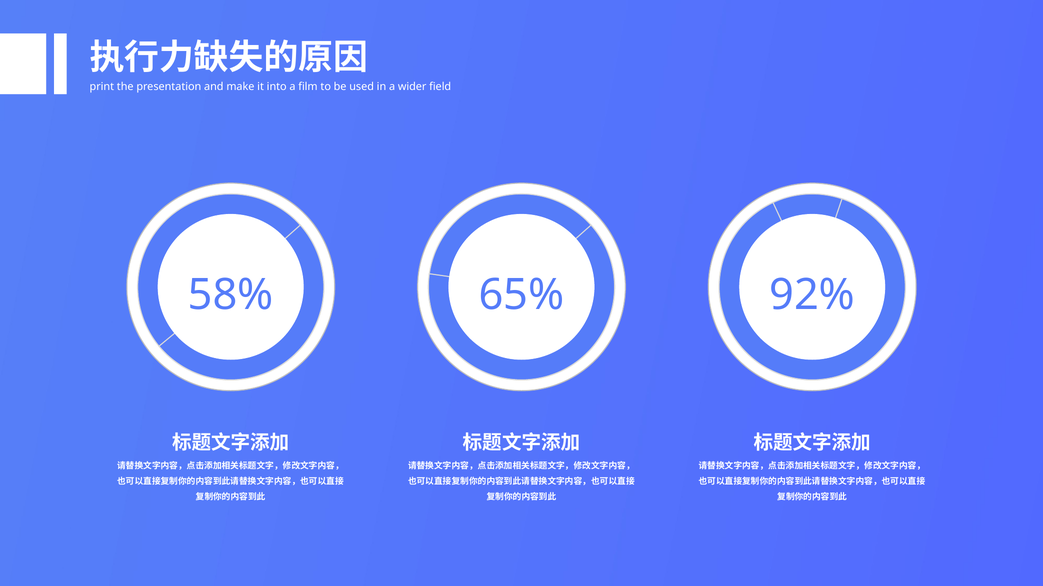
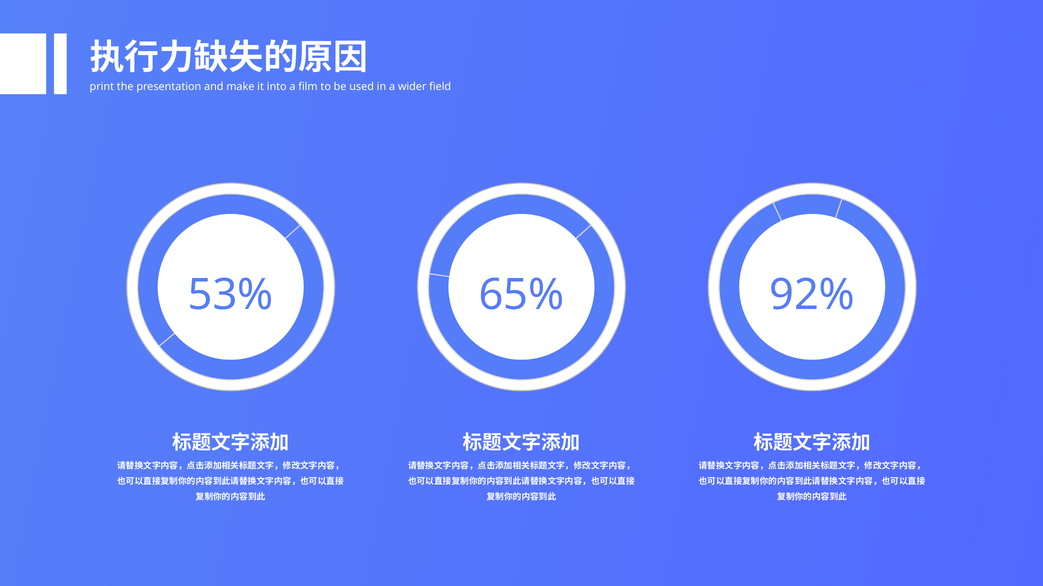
58%: 58% -> 53% (231, 295)
